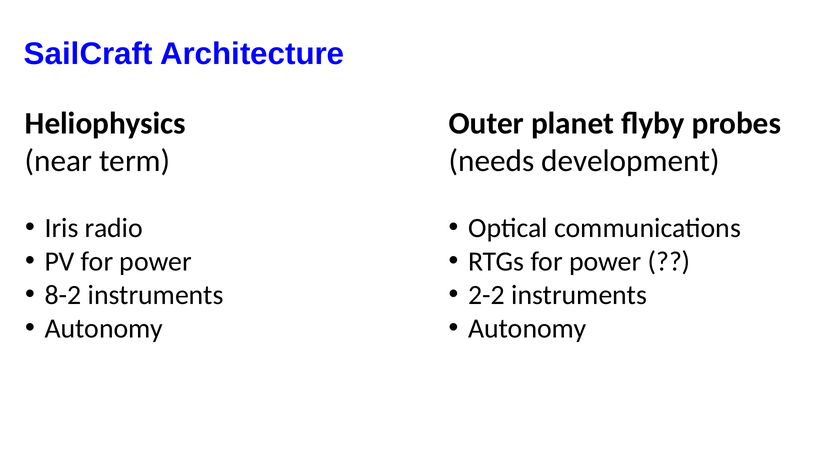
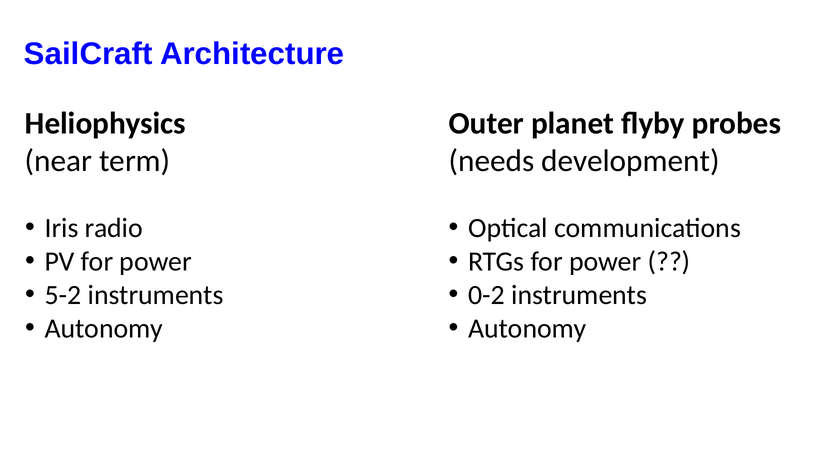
8-2: 8-2 -> 5-2 (63, 295)
2-2: 2-2 -> 0-2 (487, 295)
